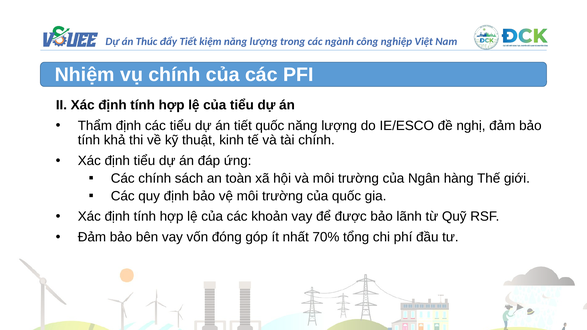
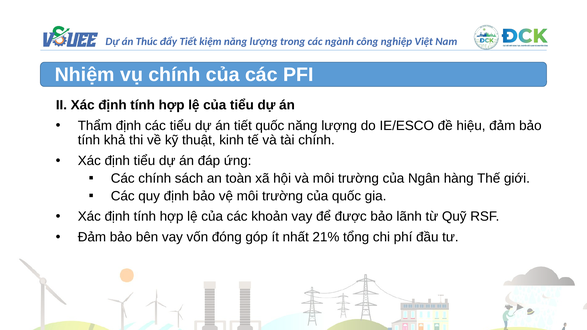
nghị: nghị -> hiệu (471, 126)
70%: 70% -> 21% (326, 237)
